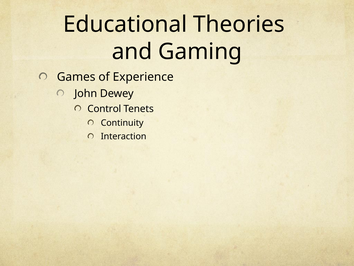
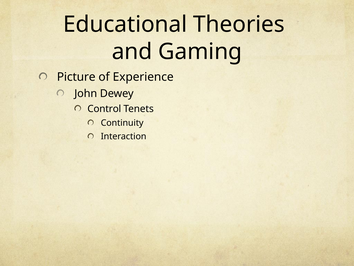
Games: Games -> Picture (76, 77)
